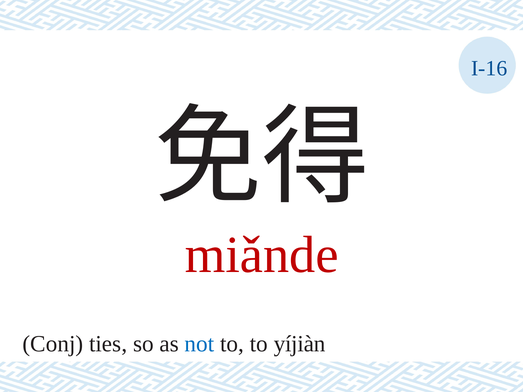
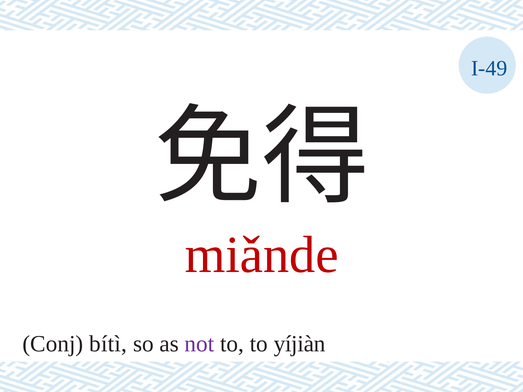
I-16: I-16 -> I-49 (489, 69)
ties: ties -> bítì (108, 344)
not colour: blue -> purple (199, 344)
